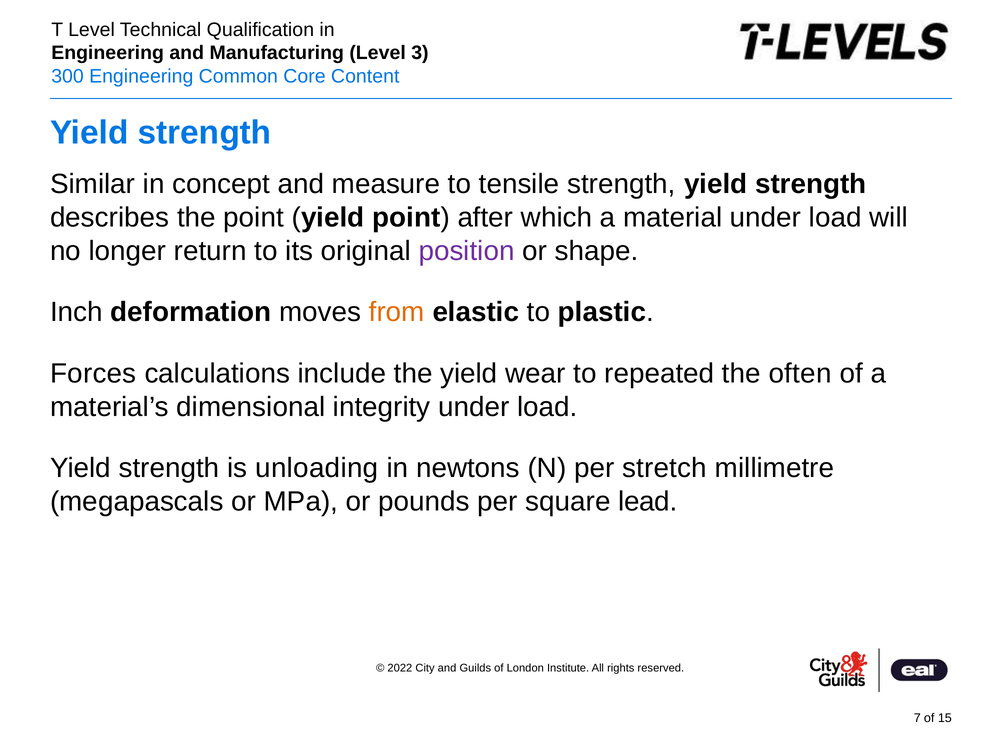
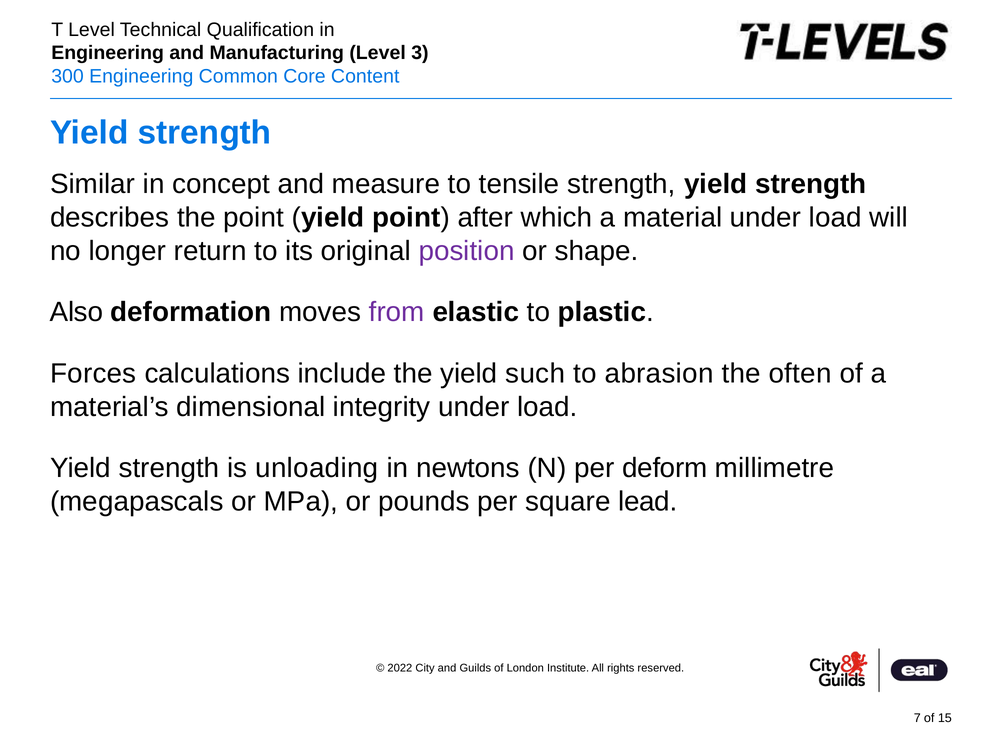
Inch: Inch -> Also (76, 312)
from colour: orange -> purple (397, 312)
wear: wear -> such (535, 374)
repeated: repeated -> abrasion (659, 374)
stretch: stretch -> deform (665, 468)
